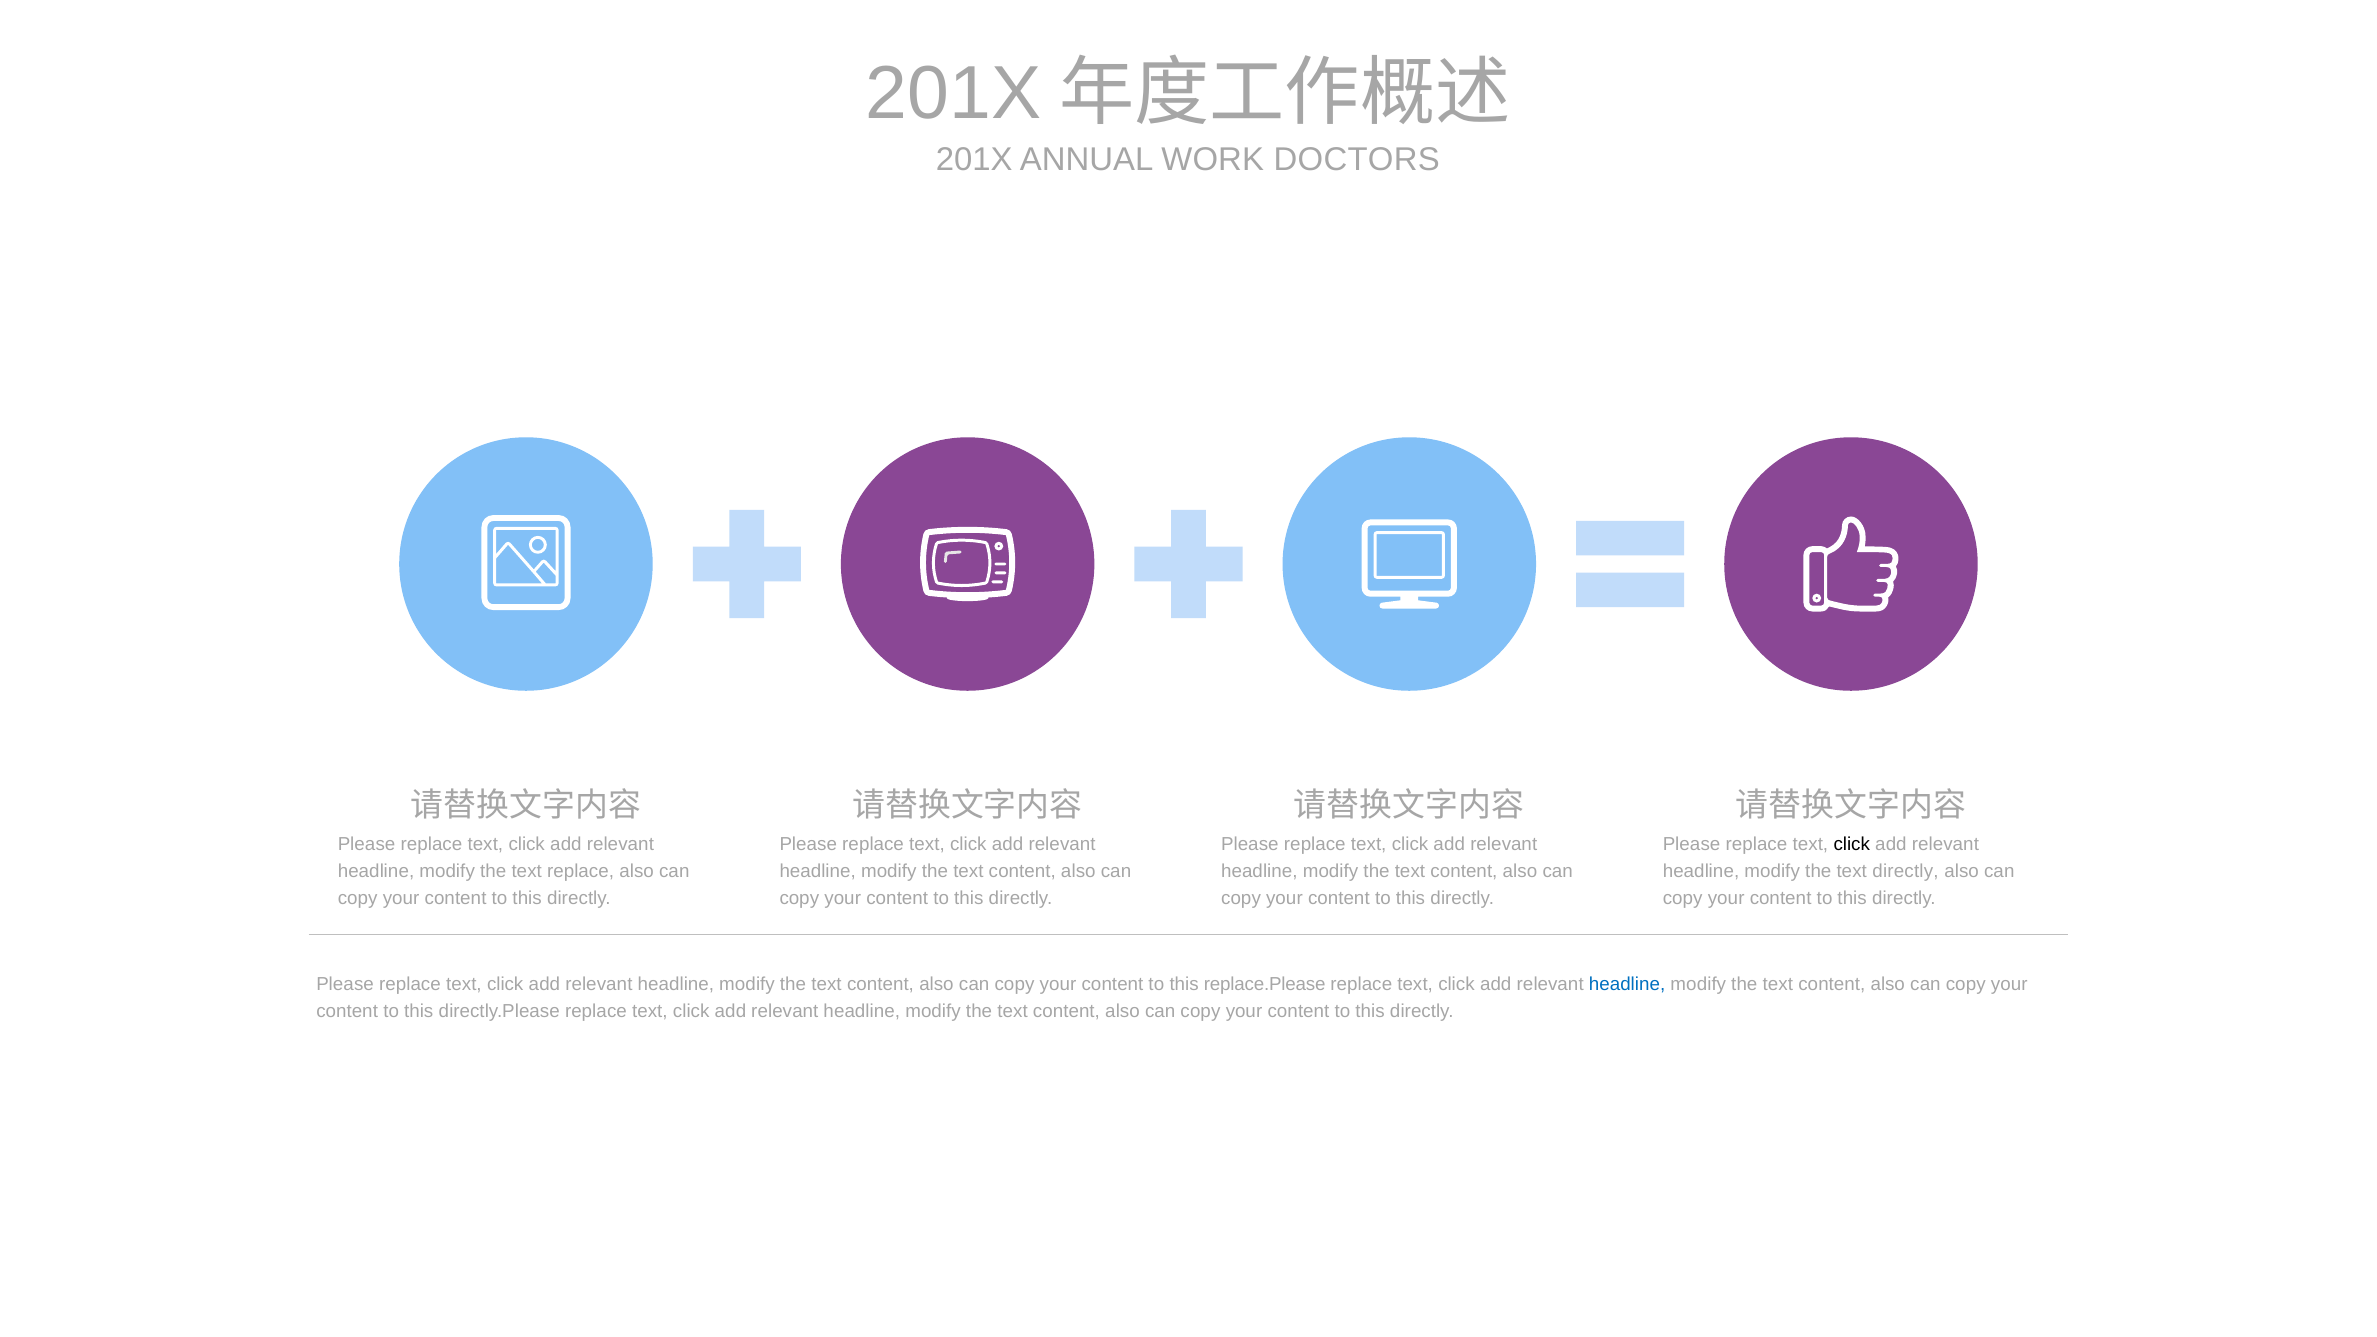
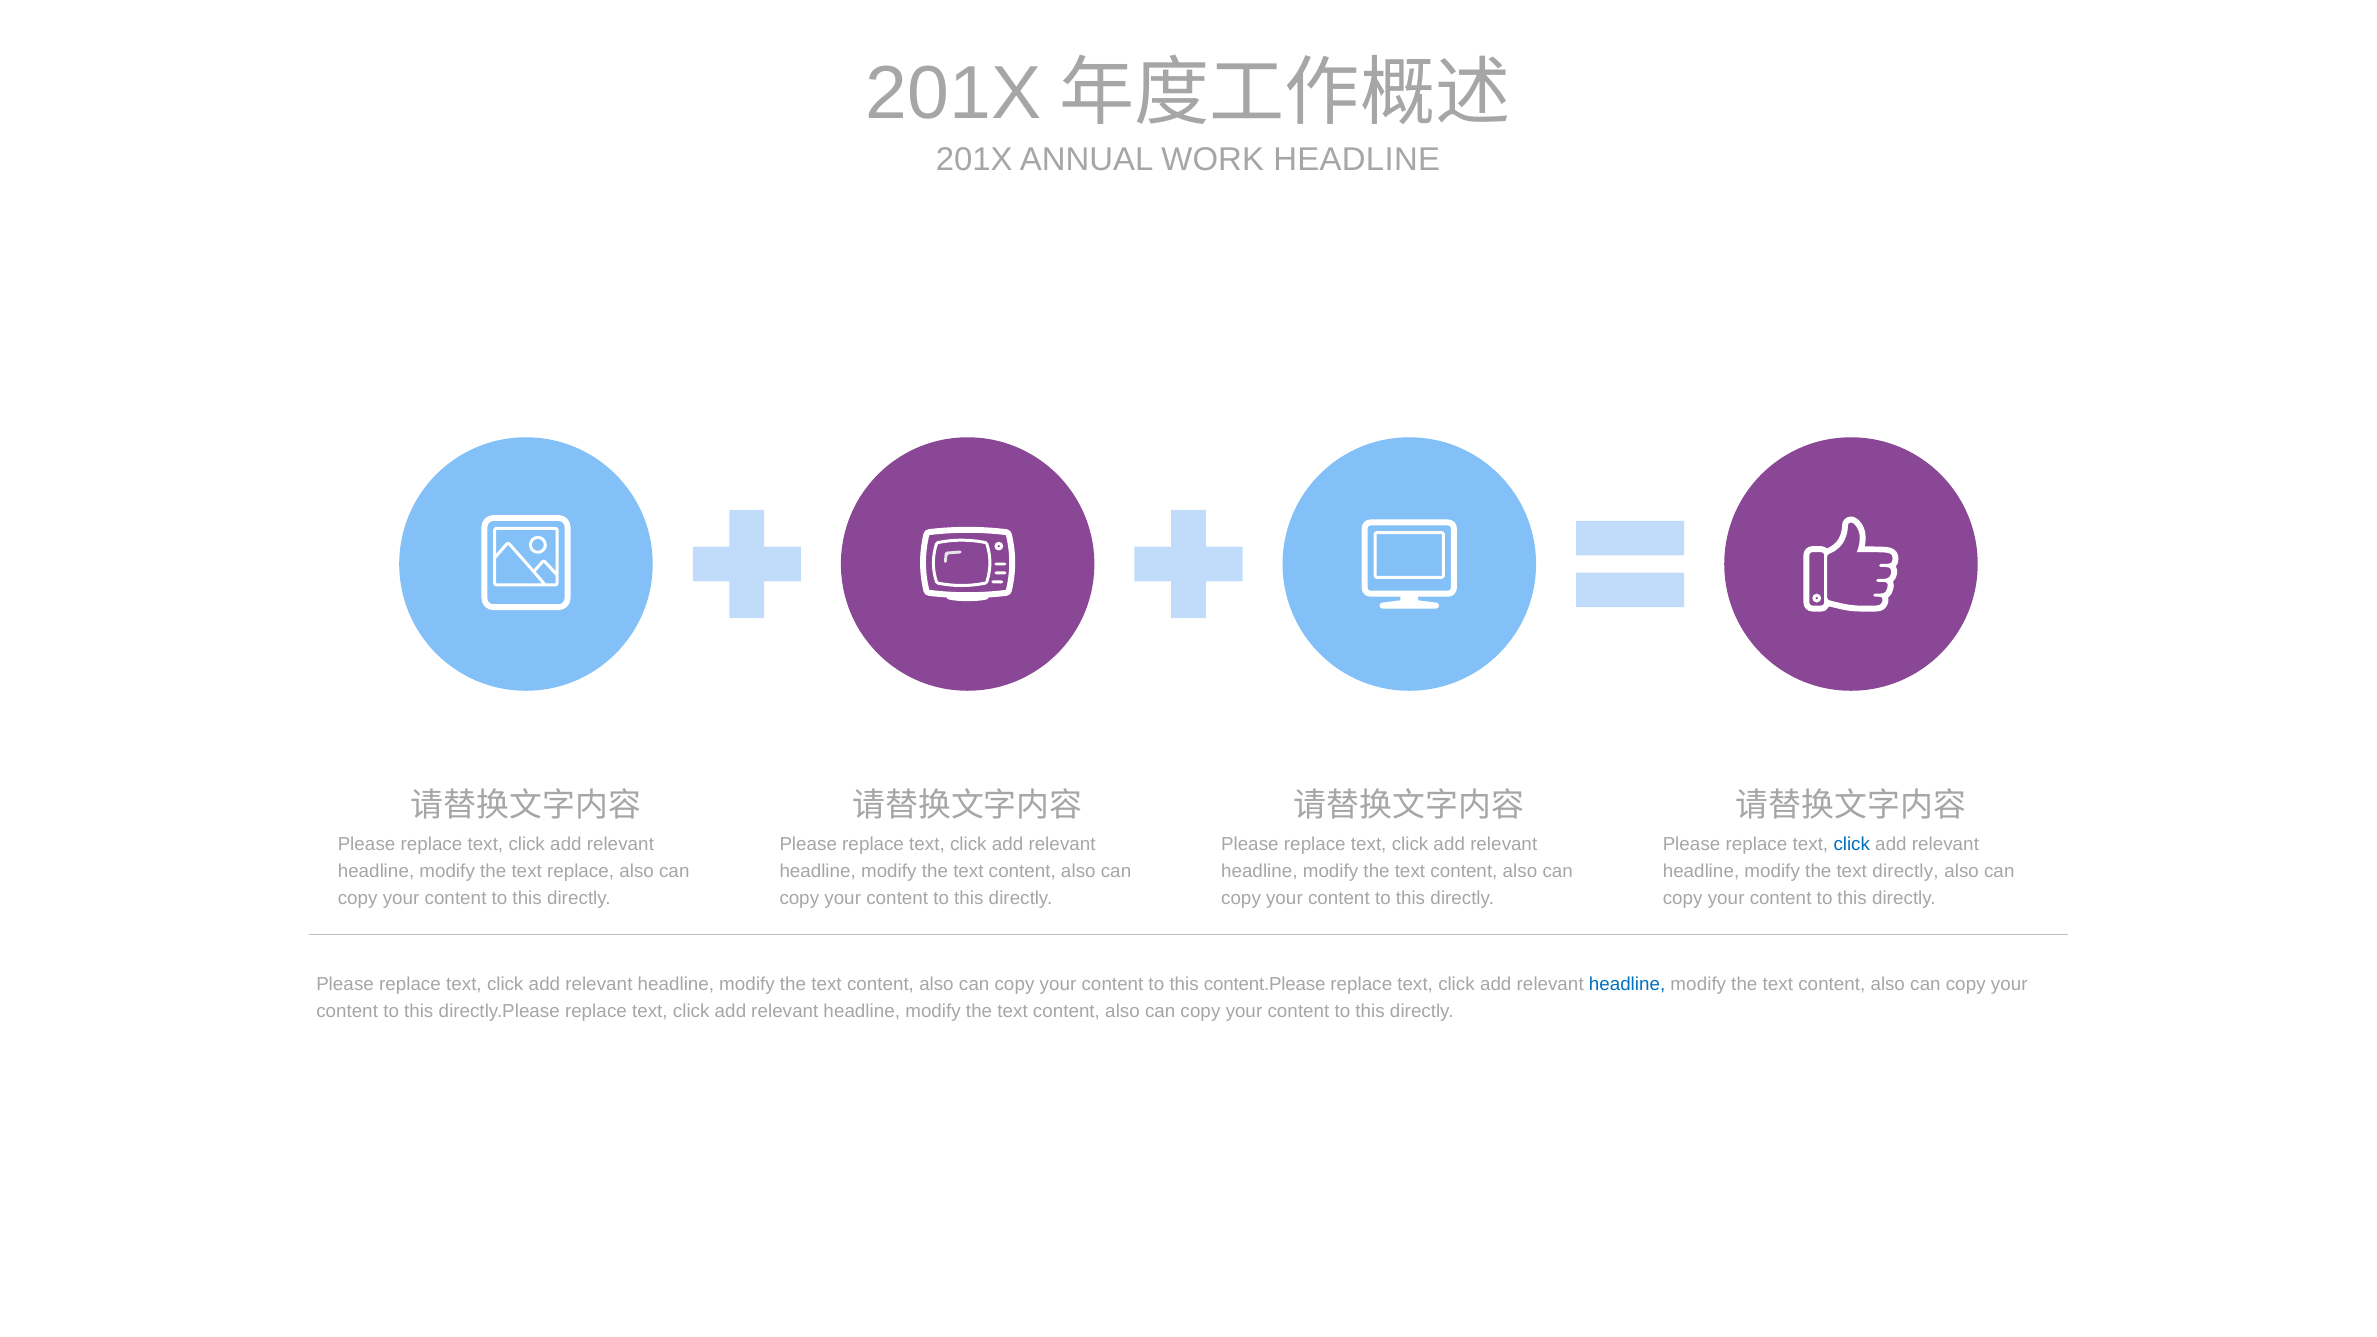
WORK DOCTORS: DOCTORS -> HEADLINE (1357, 160)
click colour: black -> blue (1852, 844)
replace.Please: replace.Please -> content.Please (1265, 984)
